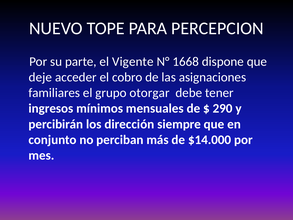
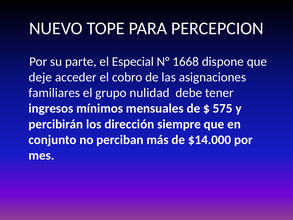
Vigente: Vigente -> Especial (133, 61)
otorgar: otorgar -> nulidad (150, 93)
290: 290 -> 575 (223, 108)
